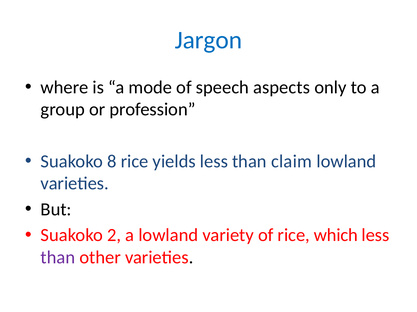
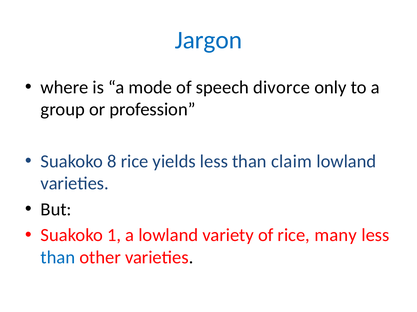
aspects: aspects -> divorce (282, 87)
2: 2 -> 1 (114, 236)
which: which -> many (336, 236)
than colour: purple -> blue (58, 258)
